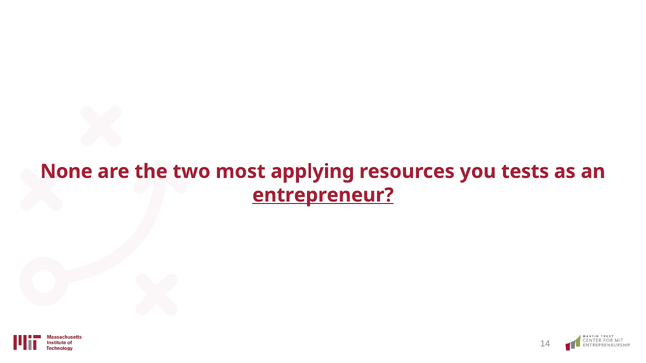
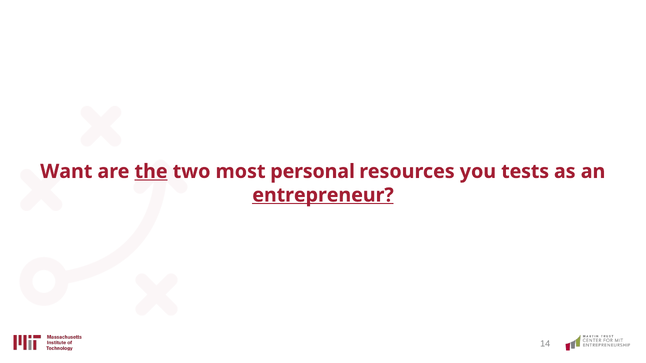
None: None -> Want (66, 172)
the underline: none -> present (151, 172)
applying: applying -> personal (313, 172)
